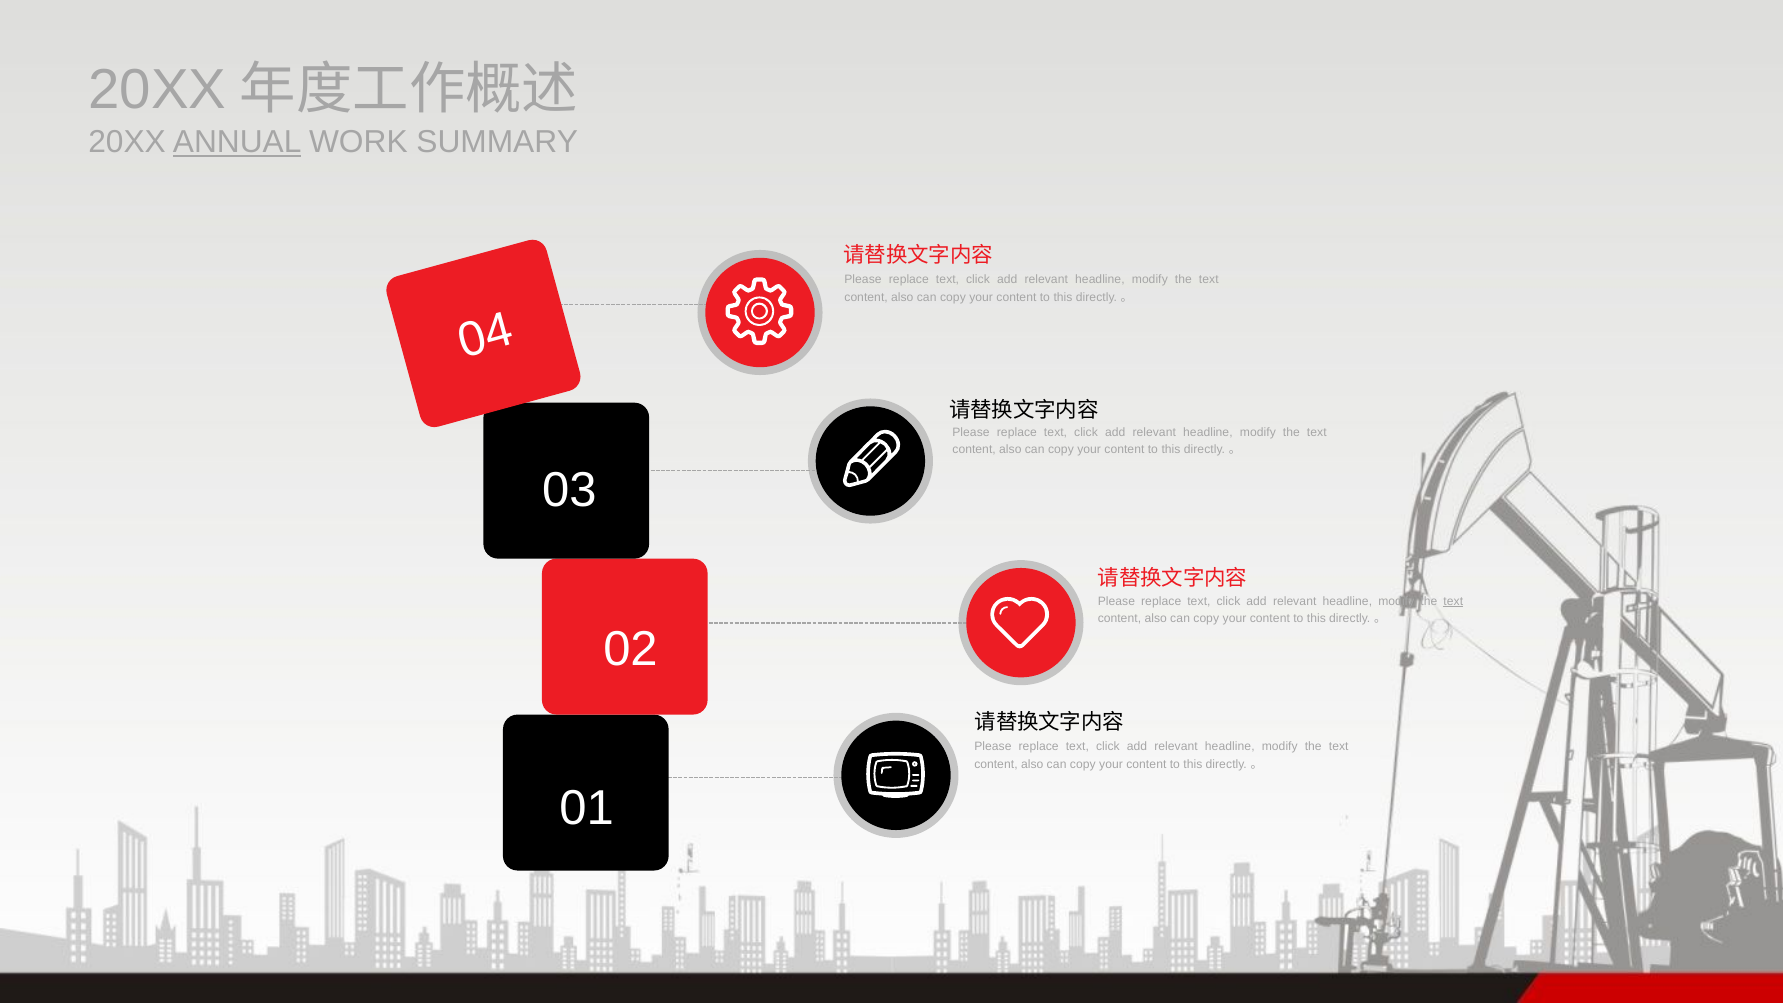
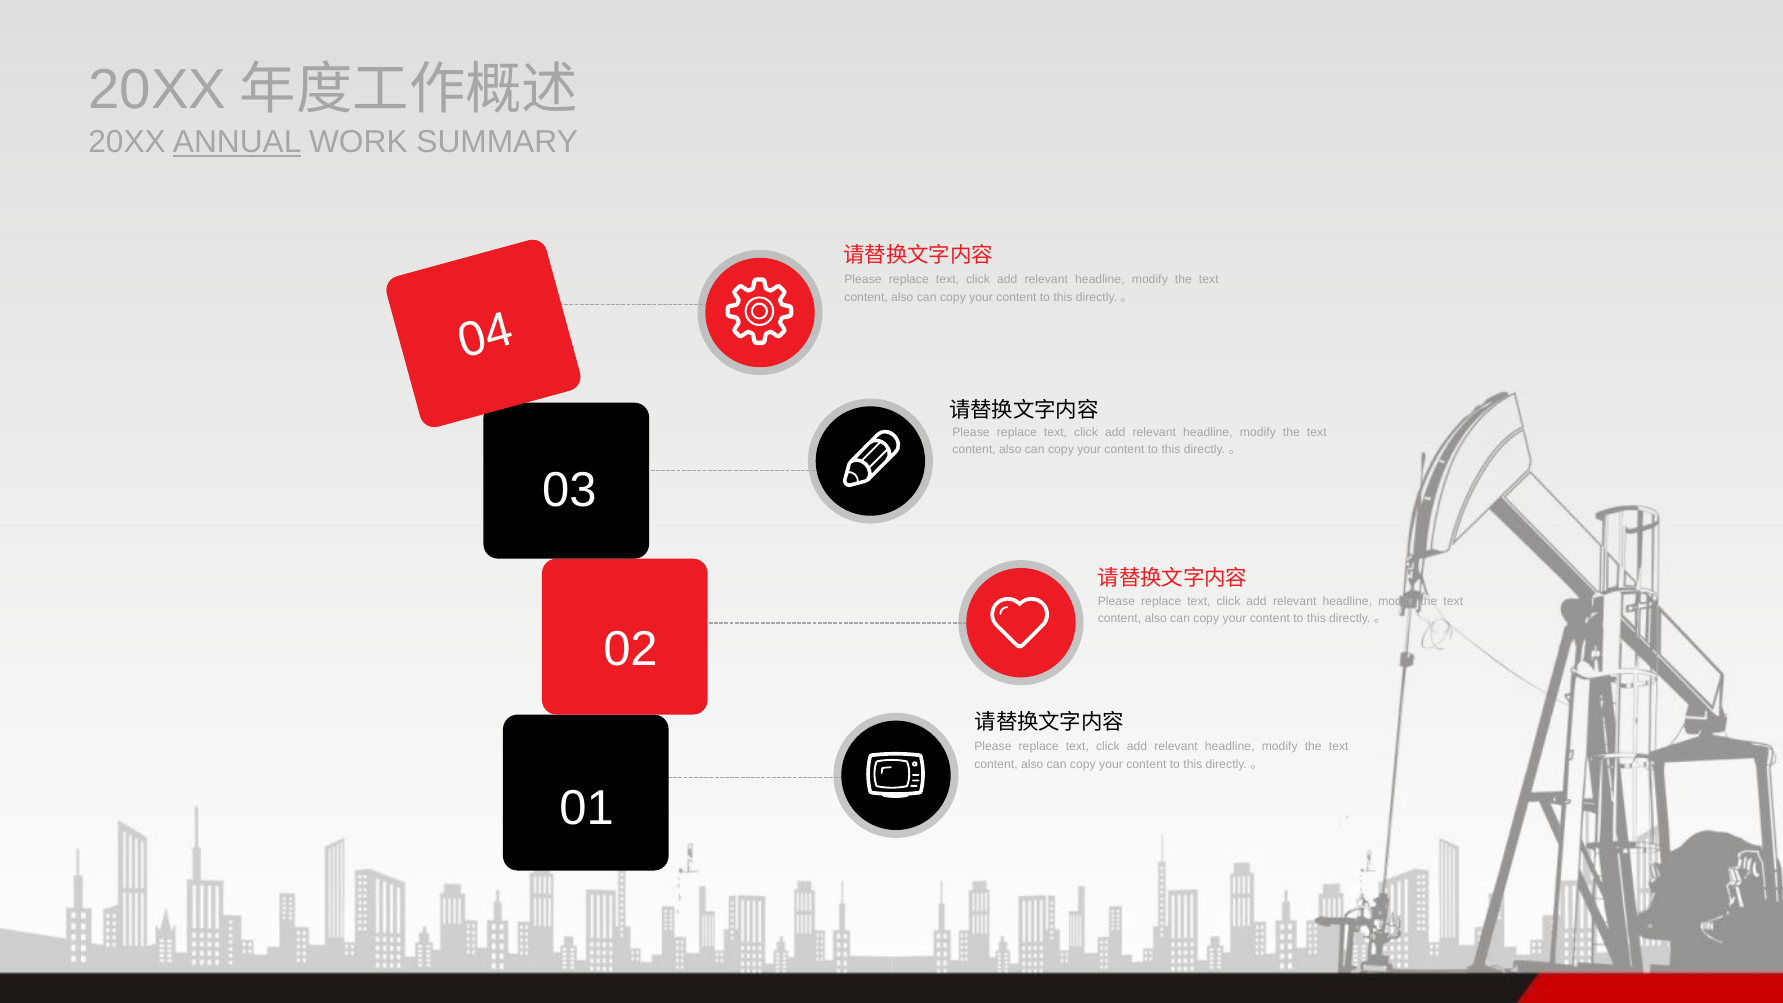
text underline: present -> none (1453, 601)
